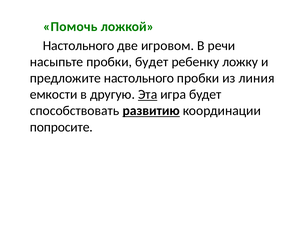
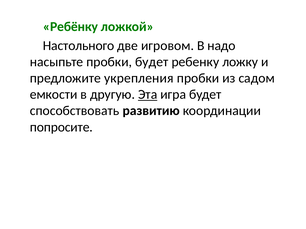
Помочь: Помочь -> Ребёнку (70, 27)
речи: речи -> надо (222, 46)
предложите настольного: настольного -> укрепления (139, 78)
линия: линия -> садом (257, 78)
развитию underline: present -> none (151, 111)
